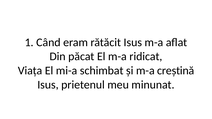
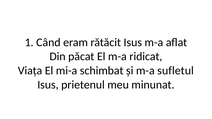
creștină: creștină -> sufletul (176, 71)
